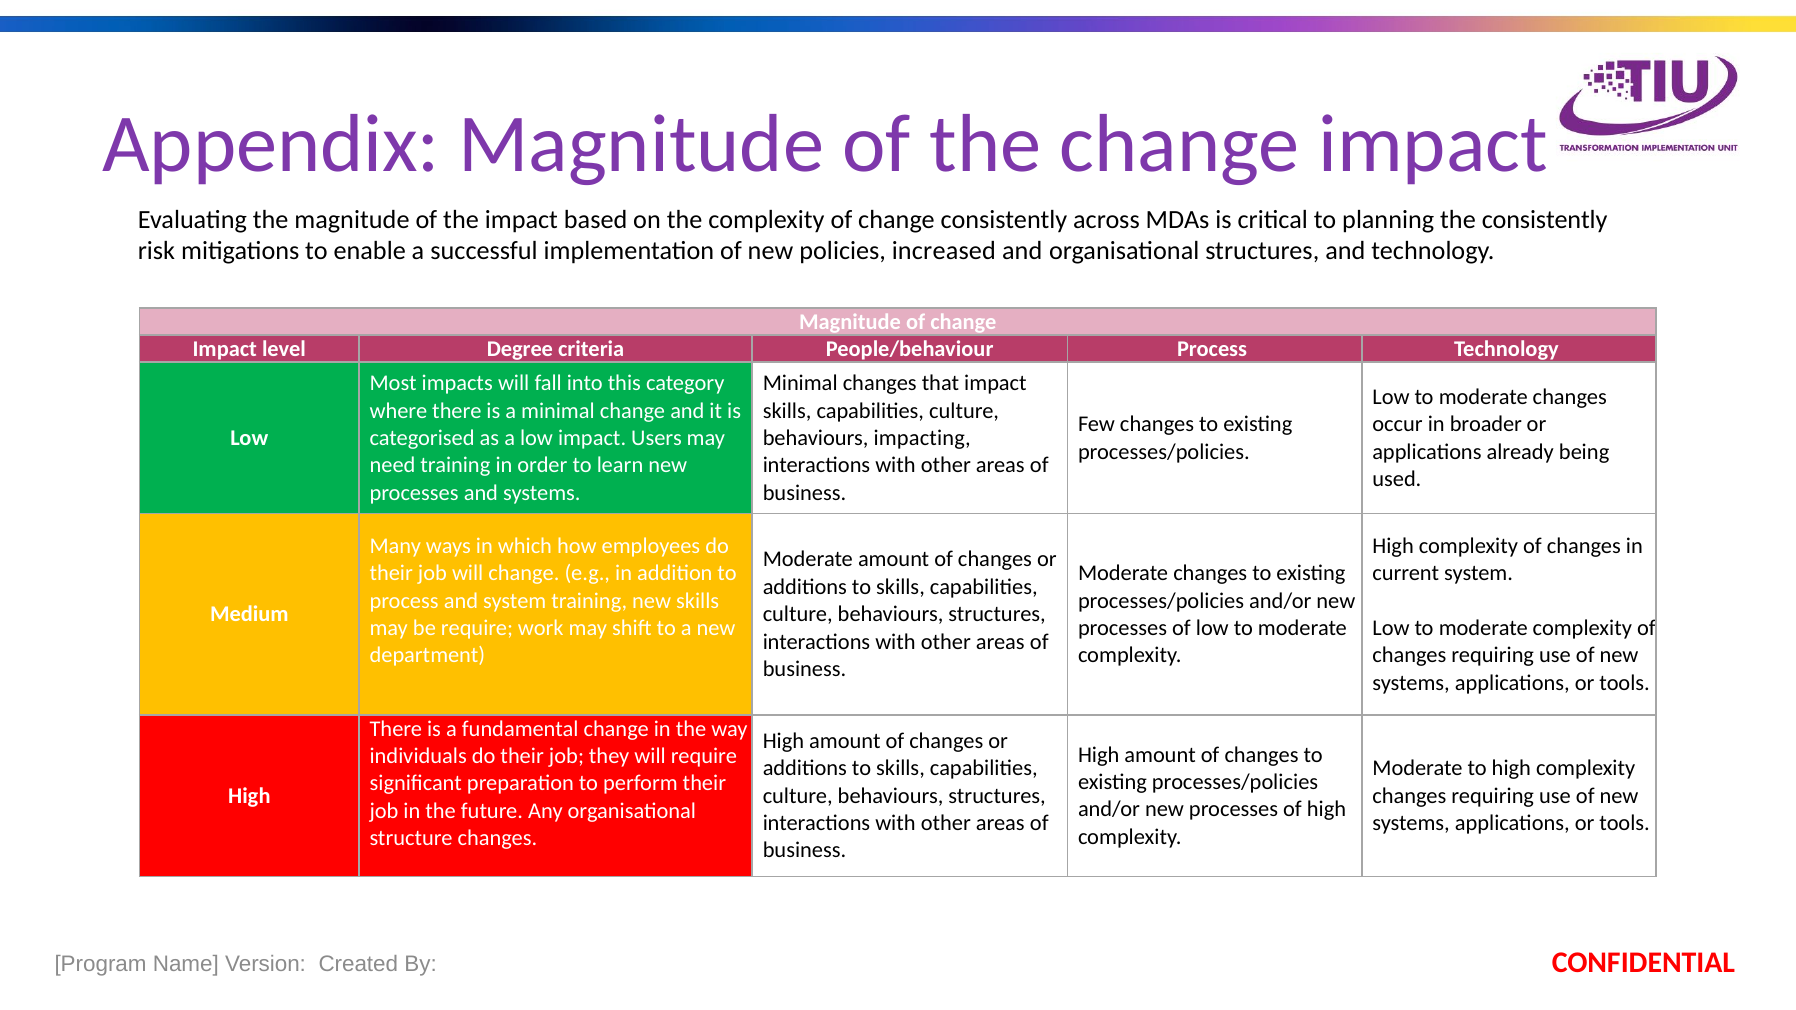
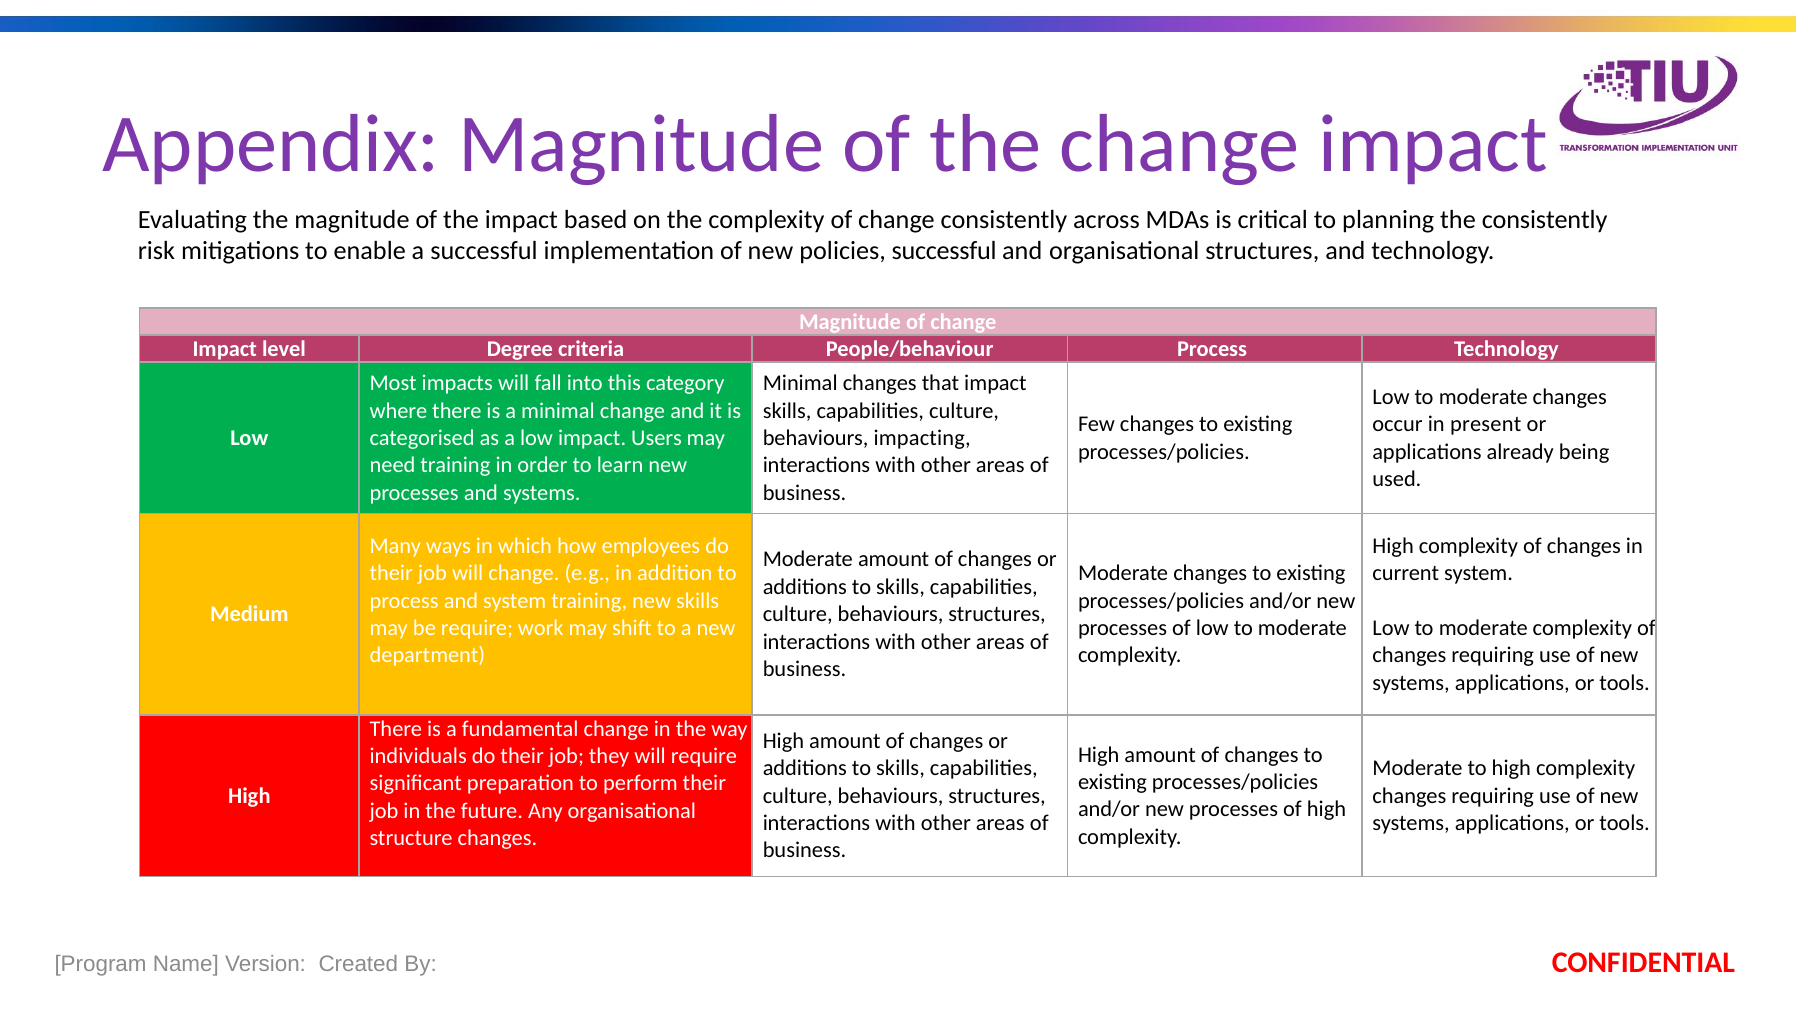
policies increased: increased -> successful (944, 251)
broader: broader -> present (1486, 424)
